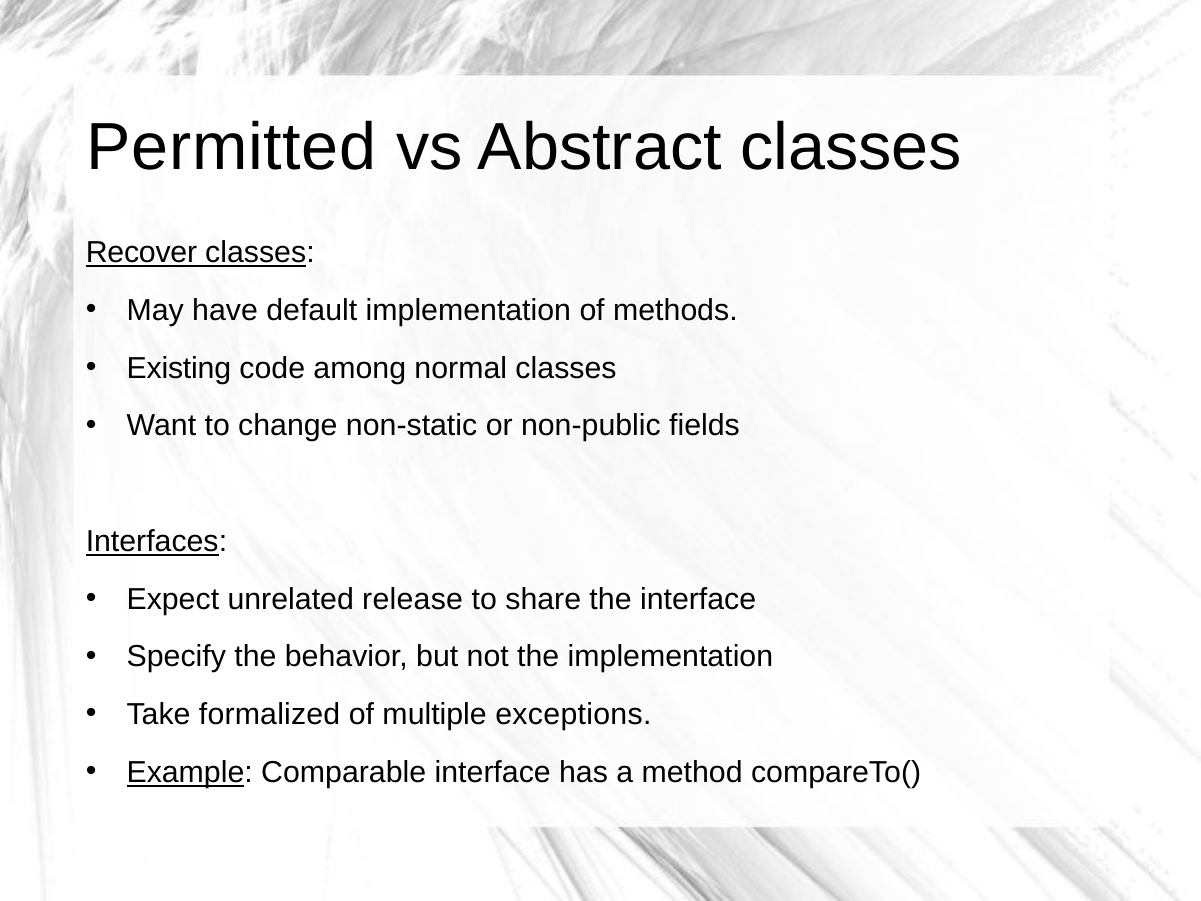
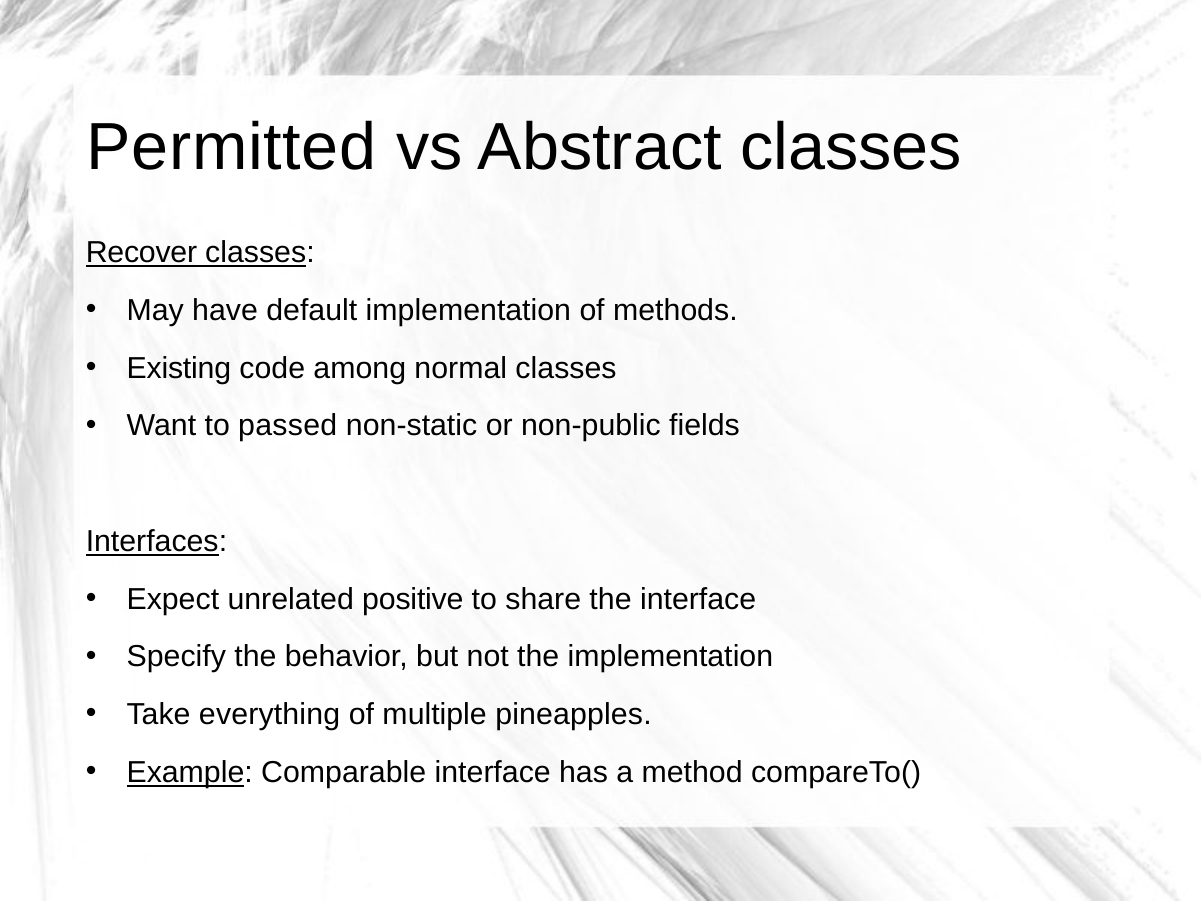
change: change -> passed (288, 426)
release: release -> positive (413, 599)
formalized: formalized -> everything (270, 714)
exceptions: exceptions -> pineapples (573, 714)
